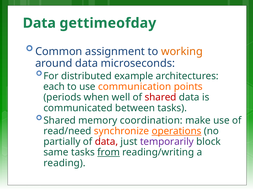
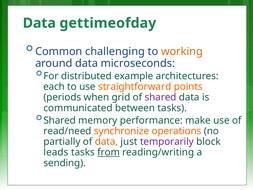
assignment: assignment -> challenging (115, 51)
communication: communication -> straightforward (135, 87)
well: well -> grid (121, 97)
shared colour: red -> purple (161, 97)
coordination: coordination -> performance (151, 120)
operations underline: present -> none (177, 131)
data colour: red -> orange (106, 142)
same: same -> leads (56, 152)
reading: reading -> sending (65, 163)
